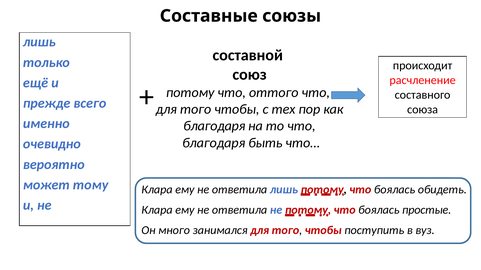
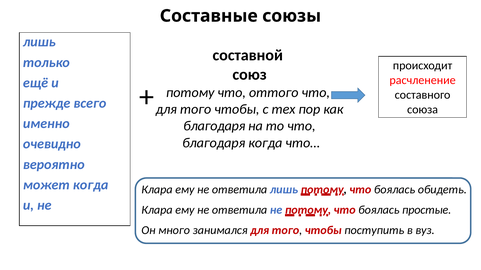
благодаря быть: быть -> когда (265, 143)
может тому: тому -> когда (91, 185)
